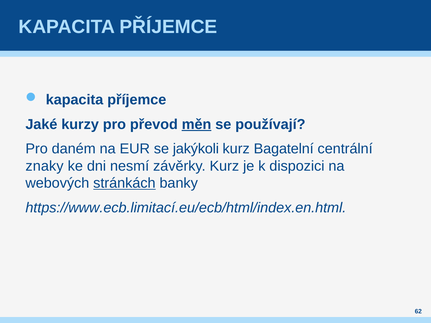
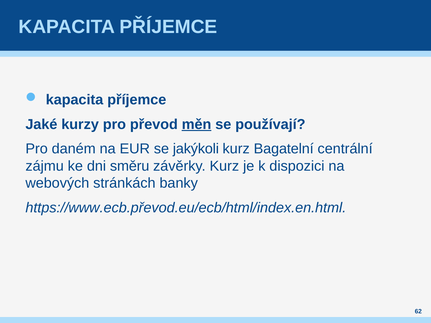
znaky: znaky -> zájmu (45, 166)
nesmí: nesmí -> směru (130, 166)
stránkách underline: present -> none (124, 183)
https://www.ecb.limitací.eu/ecb/html/index.en.html: https://www.ecb.limitací.eu/ecb/html/index.en.html -> https://www.ecb.převod.eu/ecb/html/index.en.html (186, 208)
